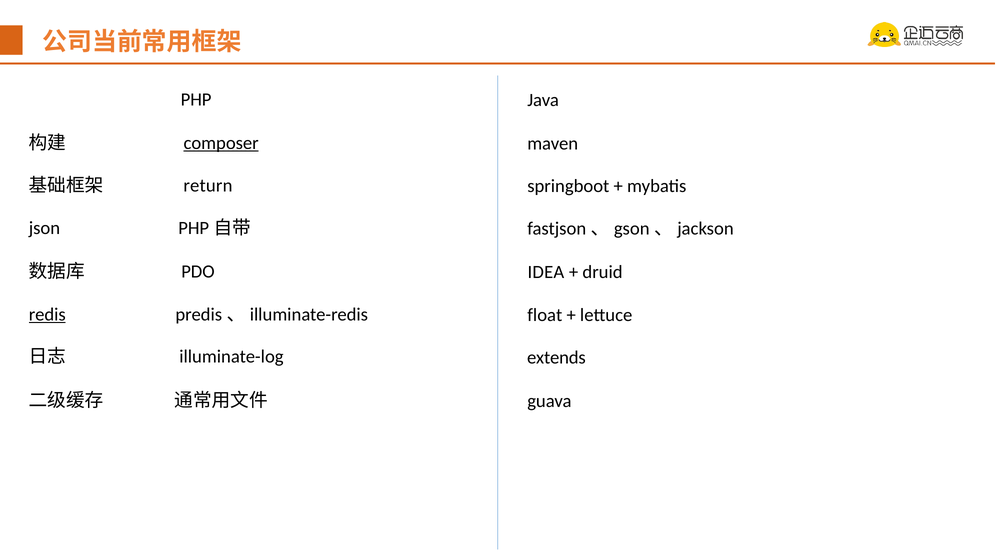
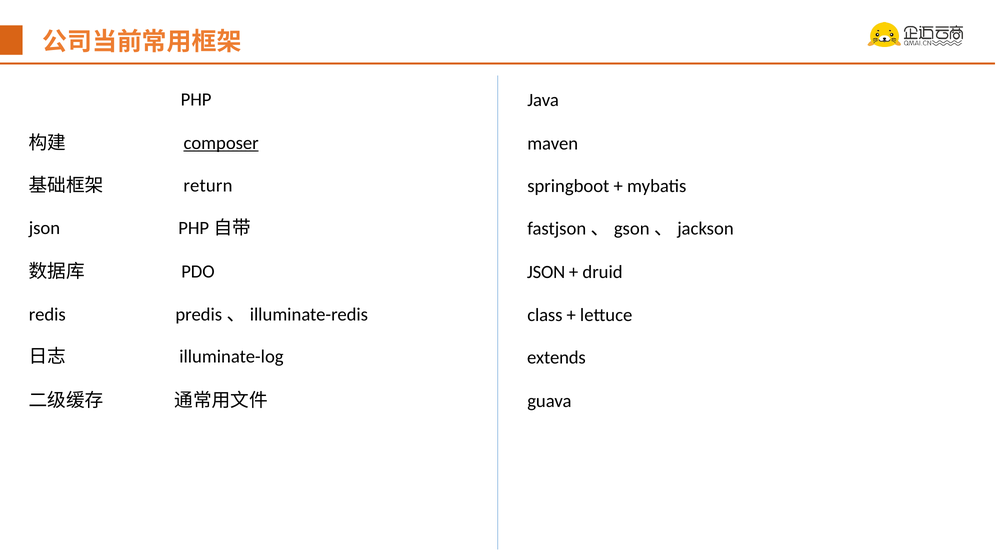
IDEA: IDEA -> JSON (546, 272)
redis underline: present -> none (47, 314)
float: float -> class (545, 315)
